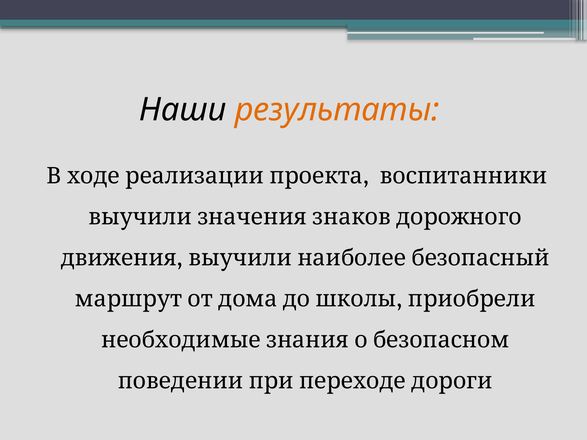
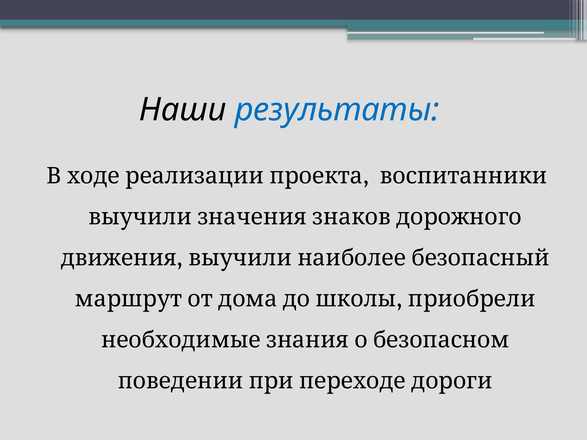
результаты colour: orange -> blue (337, 110)
